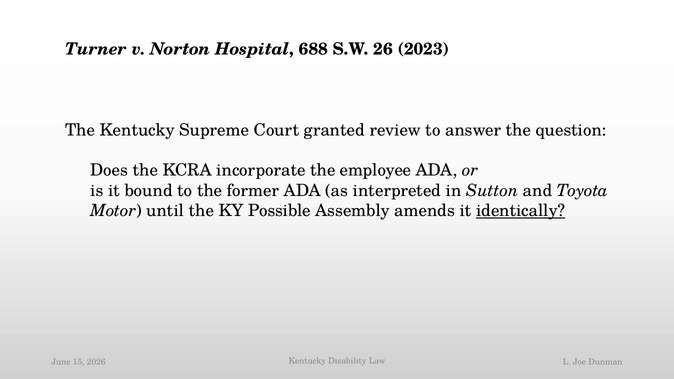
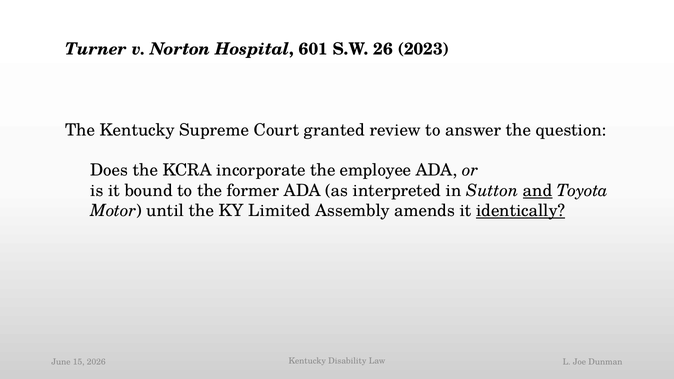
688: 688 -> 601 (313, 49)
and underline: none -> present (538, 191)
Possible: Possible -> Limited (279, 211)
